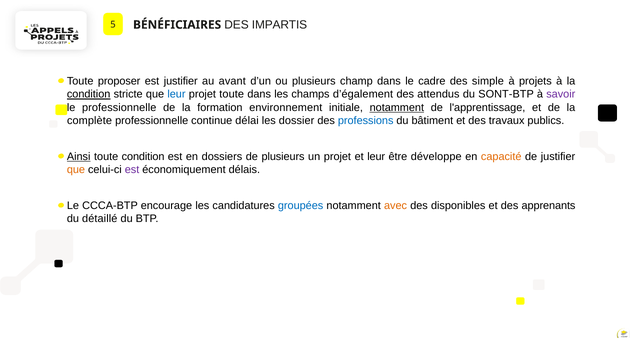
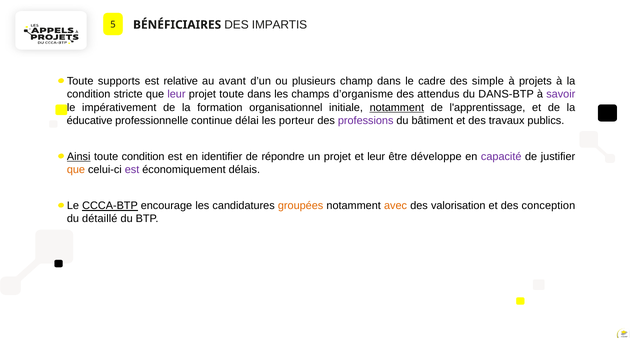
proposer: proposer -> supports (119, 81)
est justifier: justifier -> relative (181, 81)
condition underline: present -> none (89, 94)
leur colour: blue -> purple (176, 94)
d’également: d’également -> d’organisme (363, 94)
SONT-BTP: SONT-BTP -> DANS-BTP (506, 94)
le professionnelle: professionnelle -> impérativement (119, 107)
environnement: environnement -> organisationnel (286, 107)
complète: complète -> éducative (90, 120)
dossier: dossier -> porteur (297, 120)
professions colour: blue -> purple (366, 120)
dossiers: dossiers -> identifier (222, 156)
de plusieurs: plusieurs -> répondre (283, 156)
capacité colour: orange -> purple (501, 156)
CCCA-BTP underline: none -> present (110, 206)
groupées colour: blue -> orange (301, 206)
disponibles: disponibles -> valorisation (458, 206)
apprenants: apprenants -> conception (548, 206)
